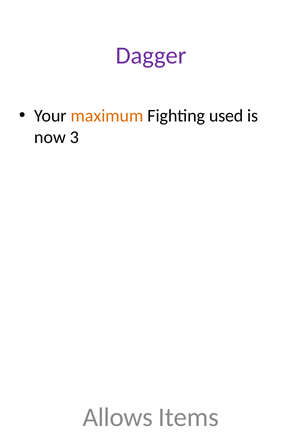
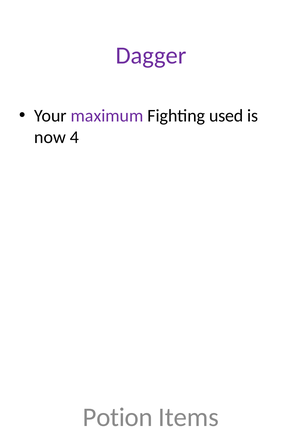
maximum colour: orange -> purple (107, 116)
3: 3 -> 4 (74, 137)
Allows: Allows -> Potion (118, 418)
